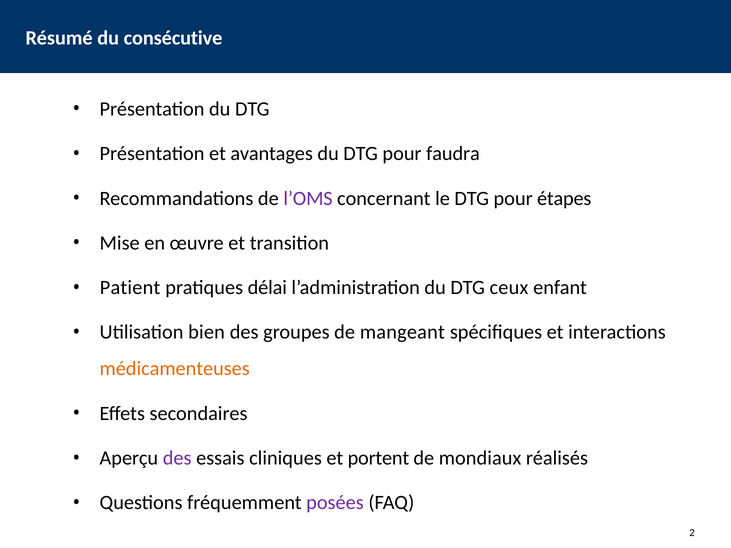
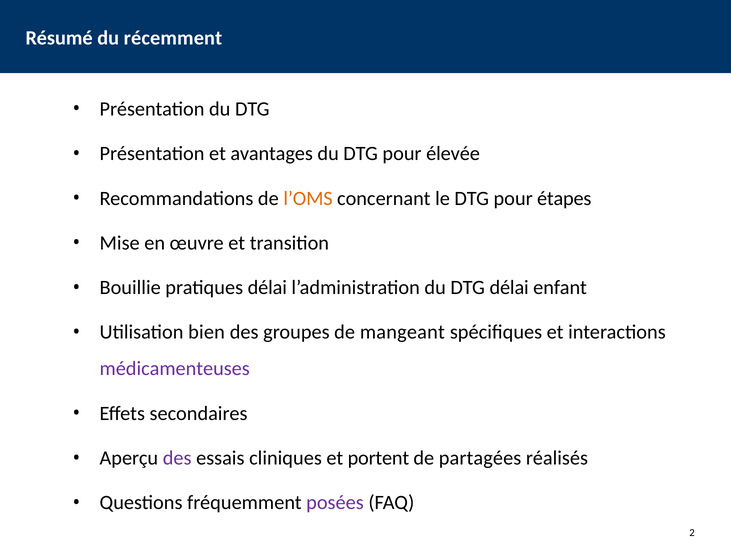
consécutive: consécutive -> récemment (173, 38)
faudra: faudra -> élevée (453, 154)
l’OMS colour: purple -> orange (308, 198)
Patient: Patient -> Bouillie (130, 288)
DTG ceux: ceux -> délai (509, 288)
médicamenteuses colour: orange -> purple (175, 369)
mondiaux: mondiaux -> partagées (480, 458)
